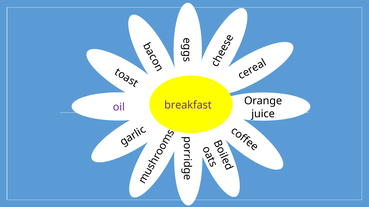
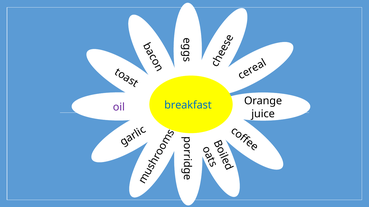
breakfast colour: purple -> blue (188, 105)
